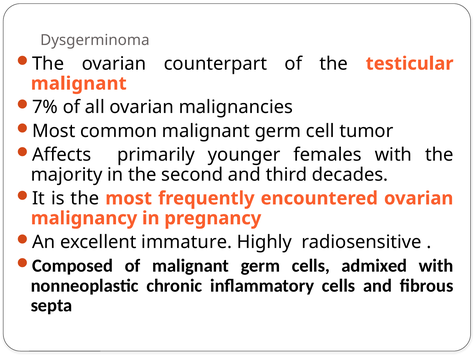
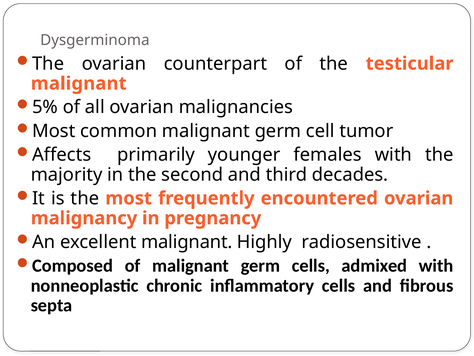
7%: 7% -> 5% (45, 107)
excellent immature: immature -> malignant (187, 242)
